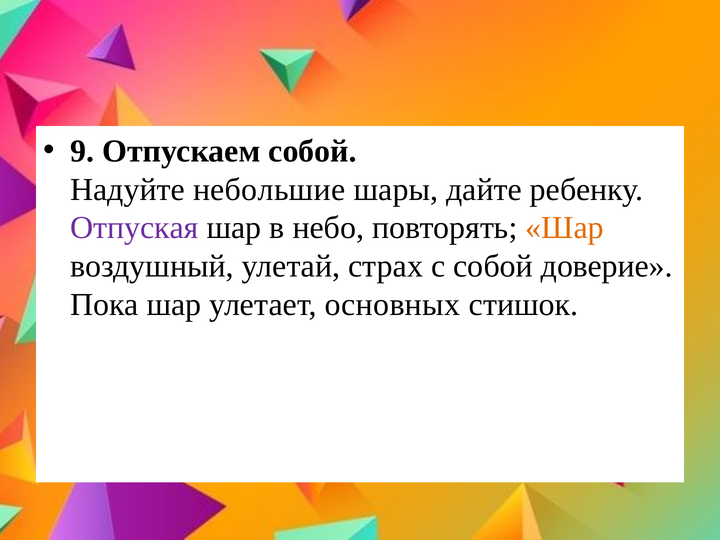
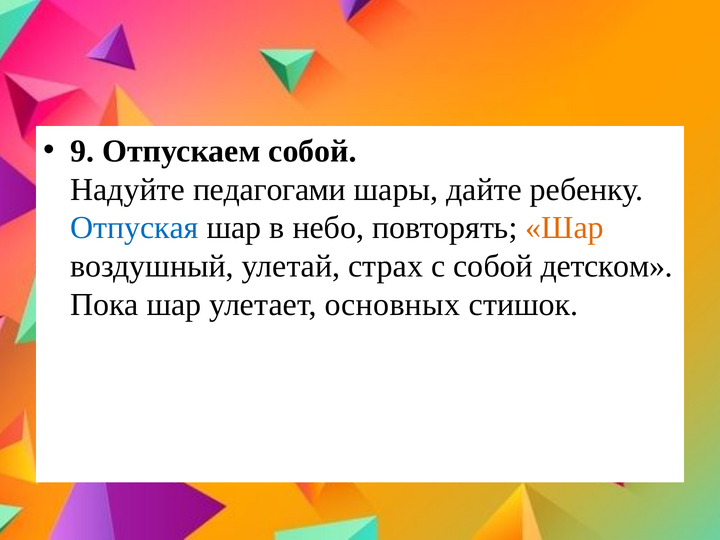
небольшие: небольшие -> педагогами (270, 189)
Отпуская colour: purple -> blue (134, 228)
доверие: доверие -> детском (607, 266)
